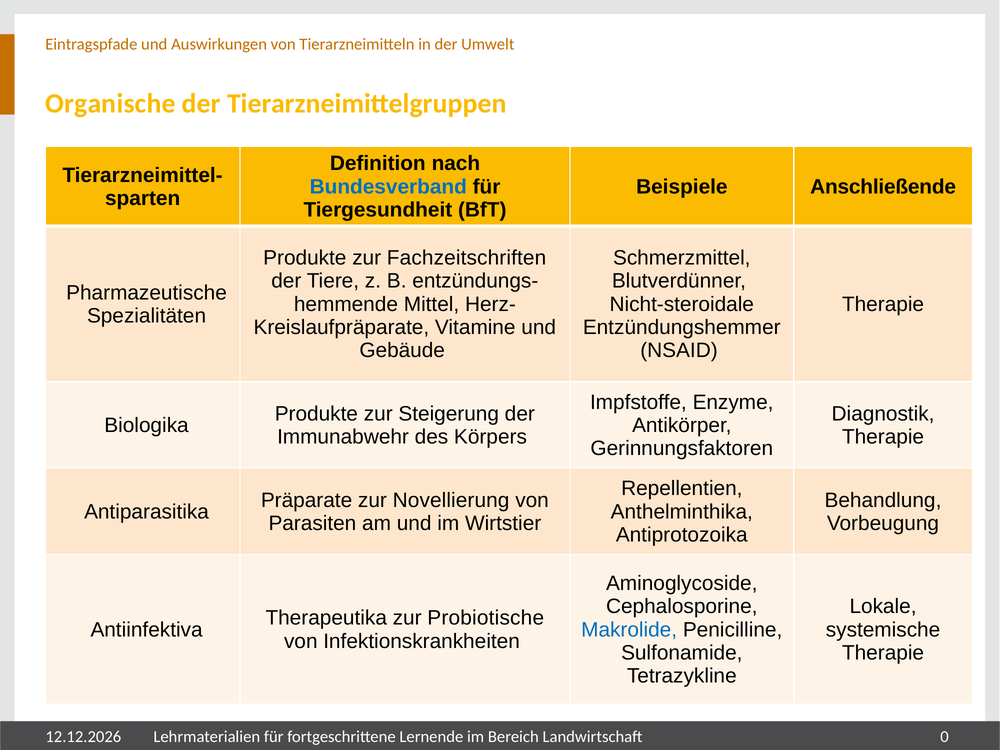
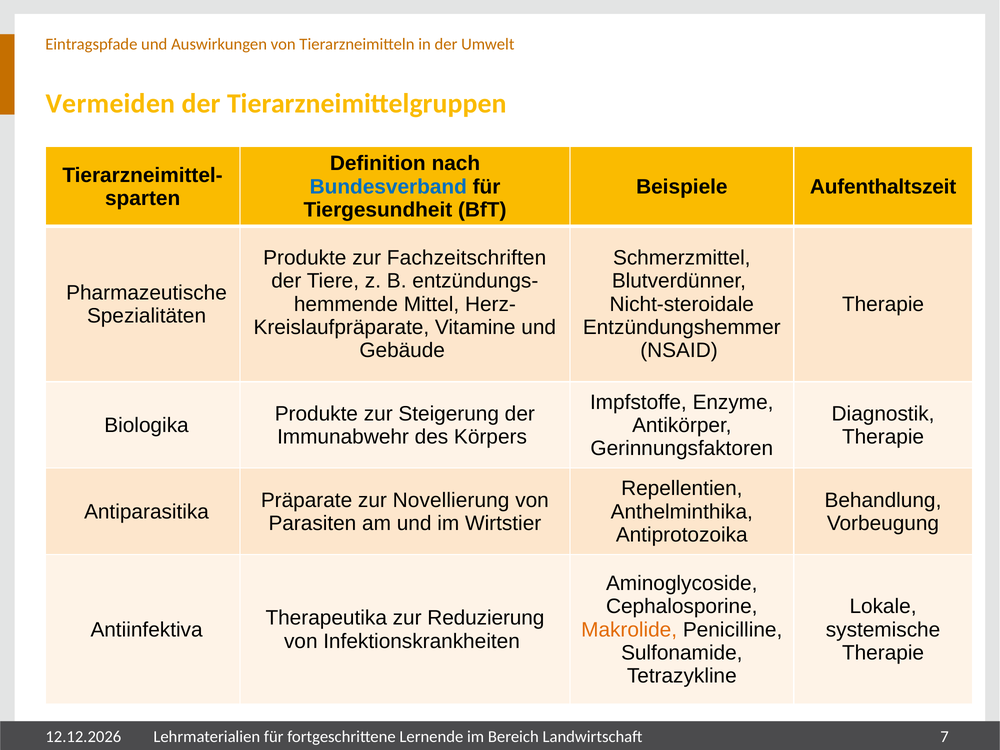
Organische: Organische -> Vermeiden (110, 104)
Anschließende: Anschließende -> Aufenthaltszeit (883, 187)
Probiotische: Probiotische -> Reduzierung (486, 618)
Makrolide colour: blue -> orange (629, 630)
0: 0 -> 7 (944, 737)
